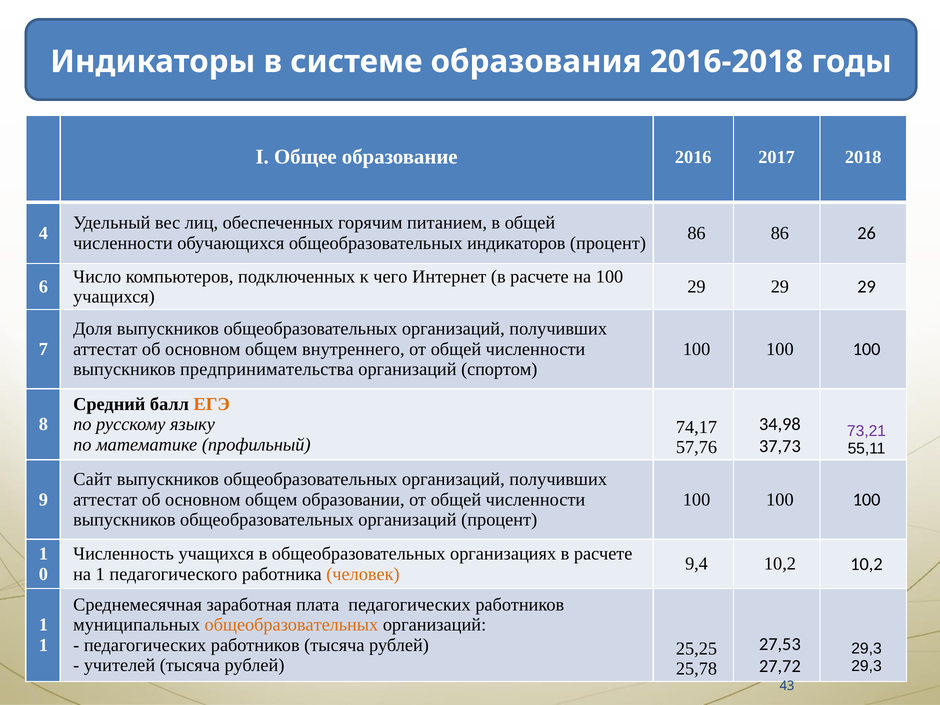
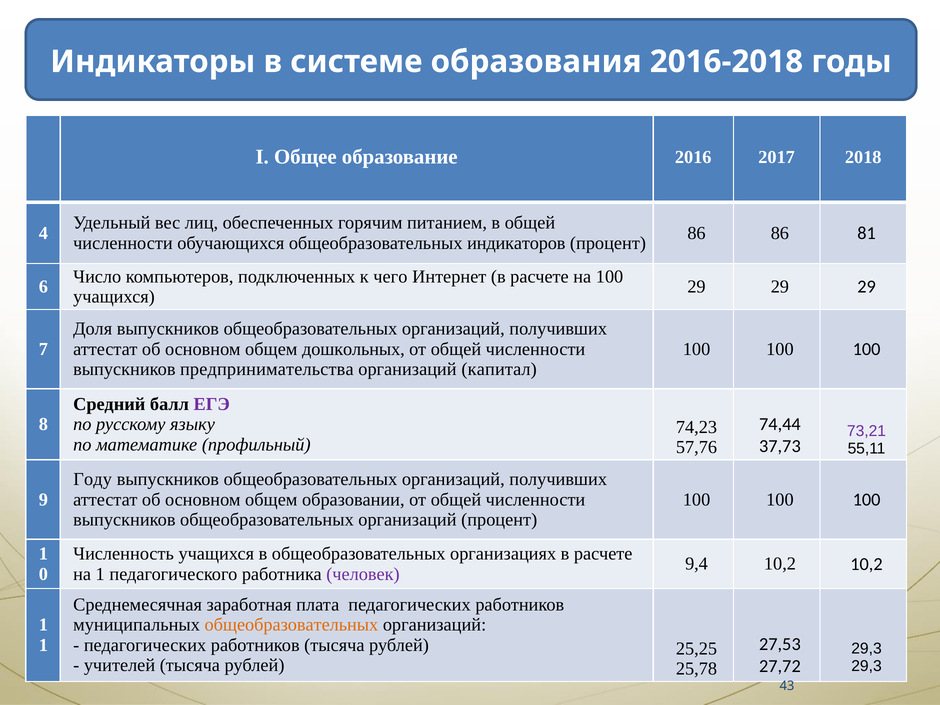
26: 26 -> 81 (867, 233)
внутреннего: внутреннего -> дошкольных (353, 349)
спортом: спортом -> капитал (499, 369)
ЕГЭ colour: orange -> purple (212, 404)
34,98: 34,98 -> 74,44 (780, 424)
74,17: 74,17 -> 74,23 (697, 427)
Сайт: Сайт -> Году (93, 479)
человек colour: orange -> purple (363, 574)
